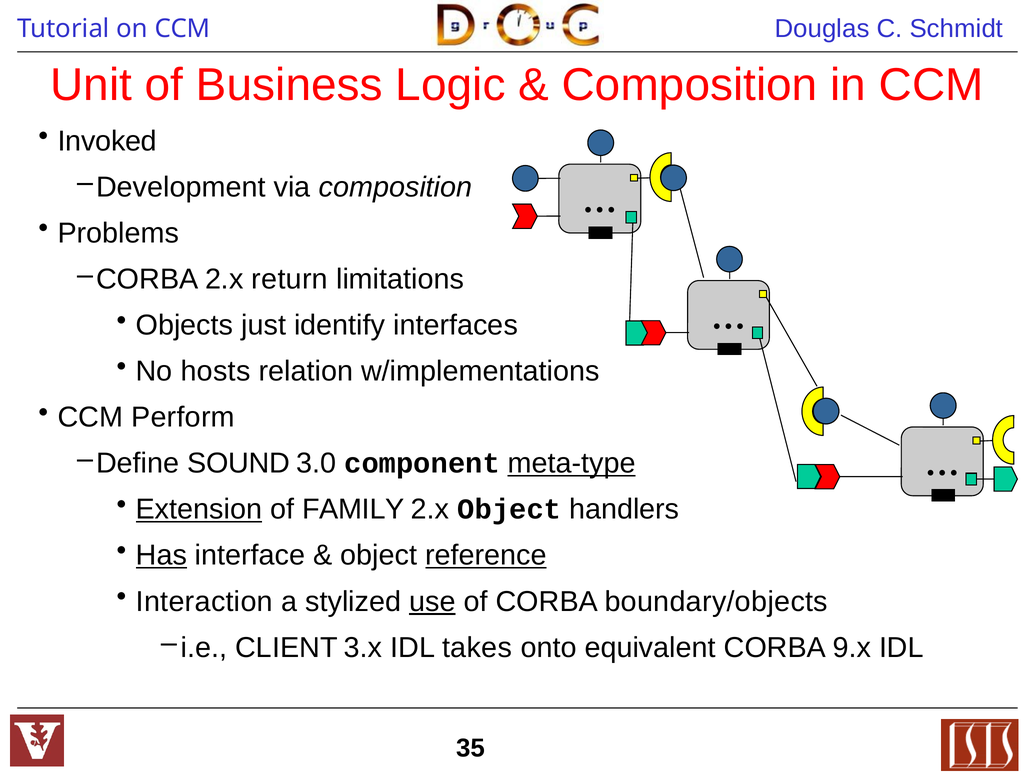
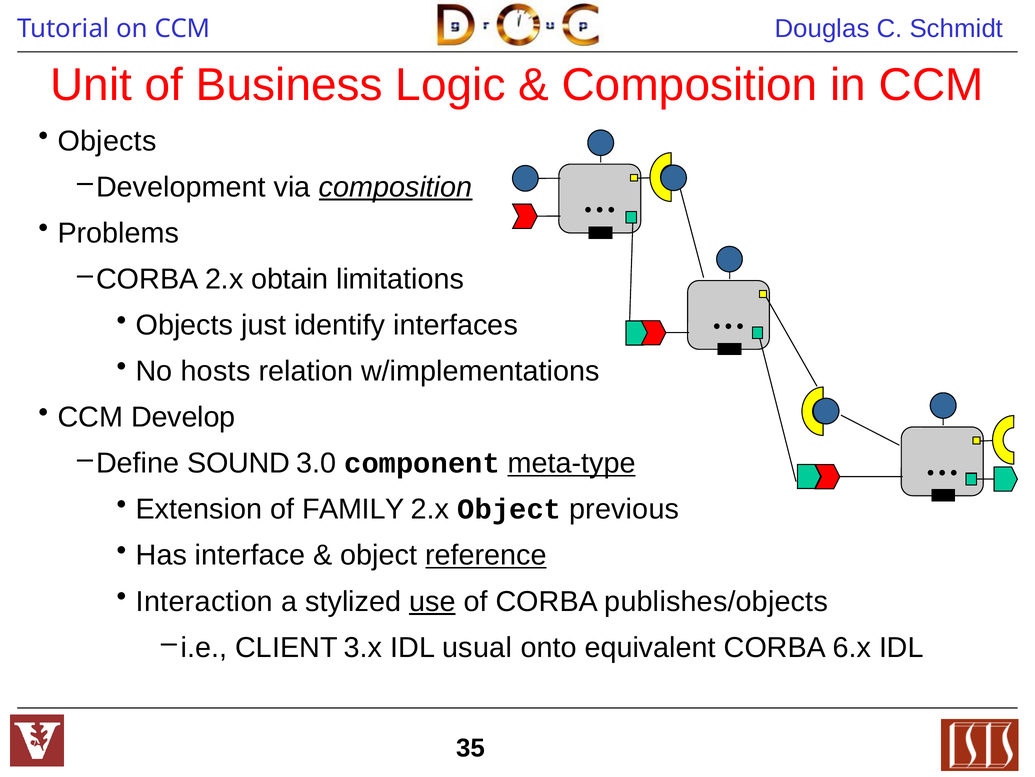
Invoked: Invoked -> Objects (107, 141)
composition underline: none -> present (396, 187)
return: return -> obtain (290, 279)
Perform: Perform -> Develop (183, 417)
Extension underline: present -> none (199, 509)
handlers: handlers -> previous (624, 509)
Has underline: present -> none (161, 555)
boundary/objects: boundary/objects -> publishes/objects (716, 601)
takes: takes -> usual (477, 647)
9.x: 9.x -> 6.x (852, 647)
